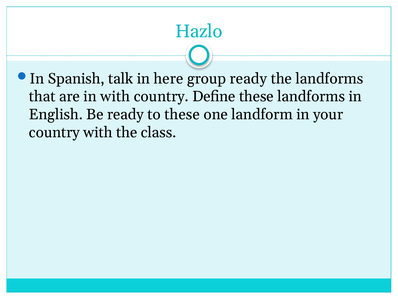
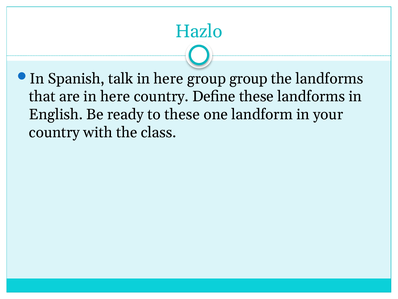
group ready: ready -> group (249, 78)
are in with: with -> here (115, 96)
